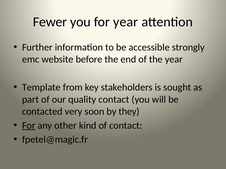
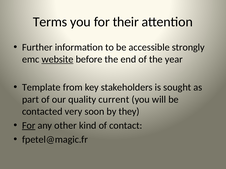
Fewer: Fewer -> Terms (50, 22)
for year: year -> their (126, 22)
website underline: none -> present (57, 59)
quality contact: contact -> current (114, 100)
